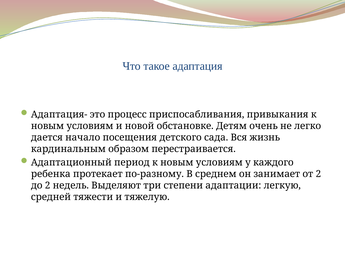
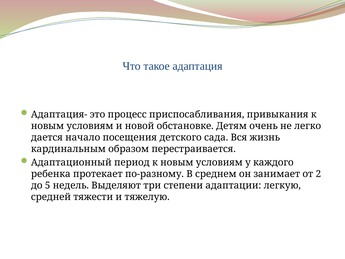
до 2: 2 -> 5 (48, 185)
